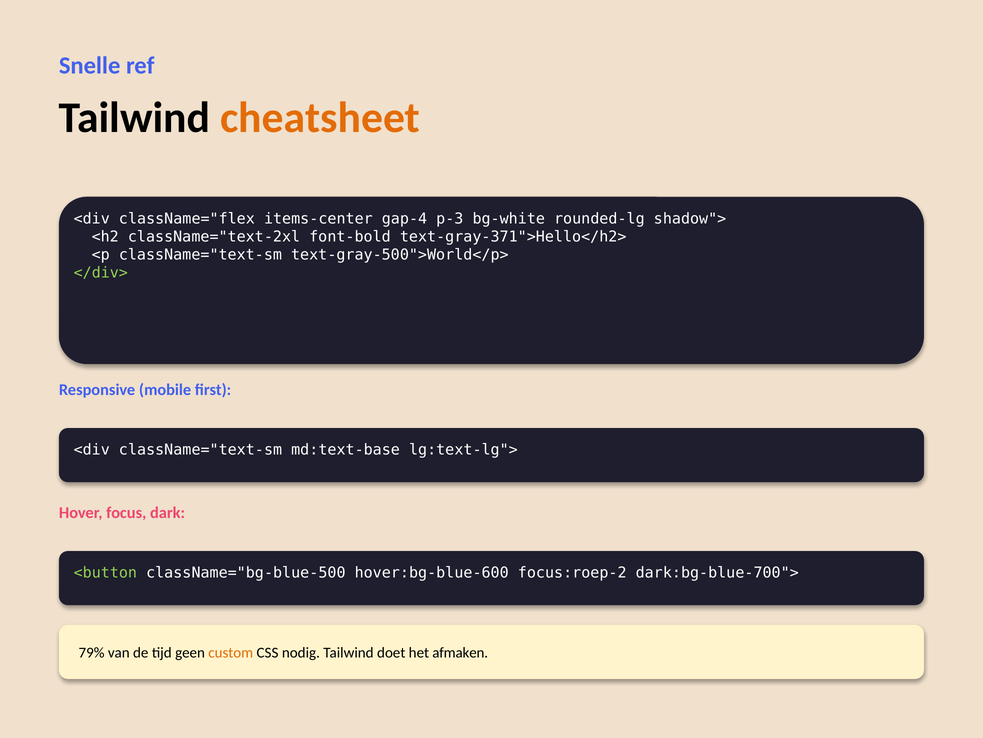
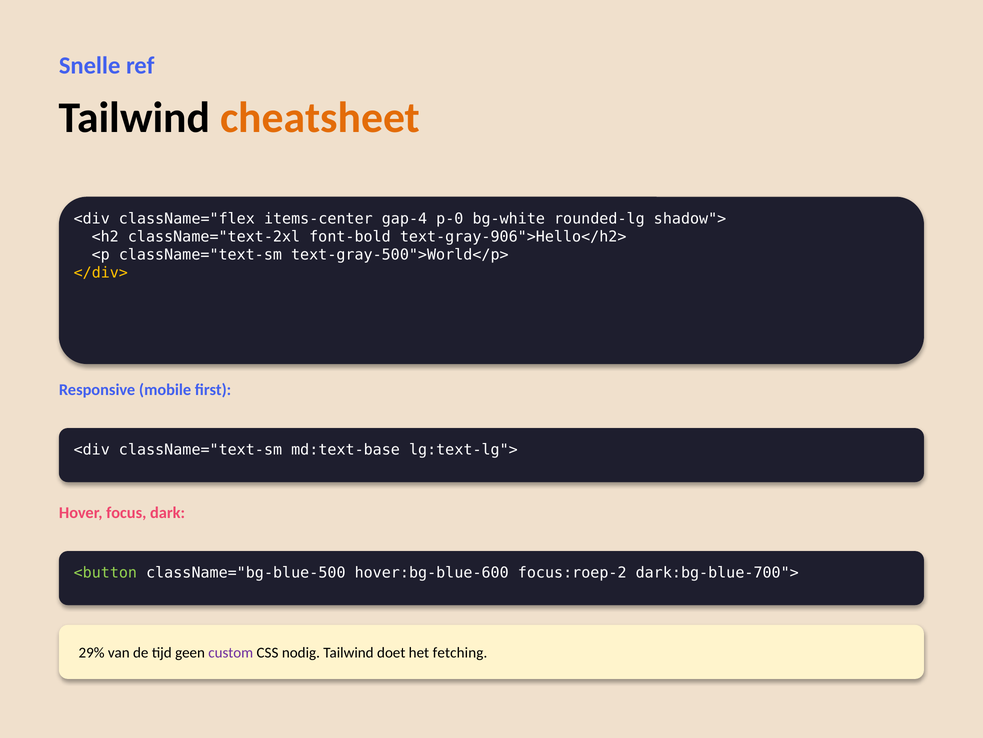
p-3: p-3 -> p-0 (450, 218)
text-gray-371">Hello</h2>: text-gray-371">Hello</h2> -> text-gray-906">Hello</h2> (513, 236)
</div> colour: light green -> yellow (101, 273)
79%: 79% -> 29% (92, 652)
custom colour: orange -> purple (231, 652)
afmaken: afmaken -> fetching (460, 652)
